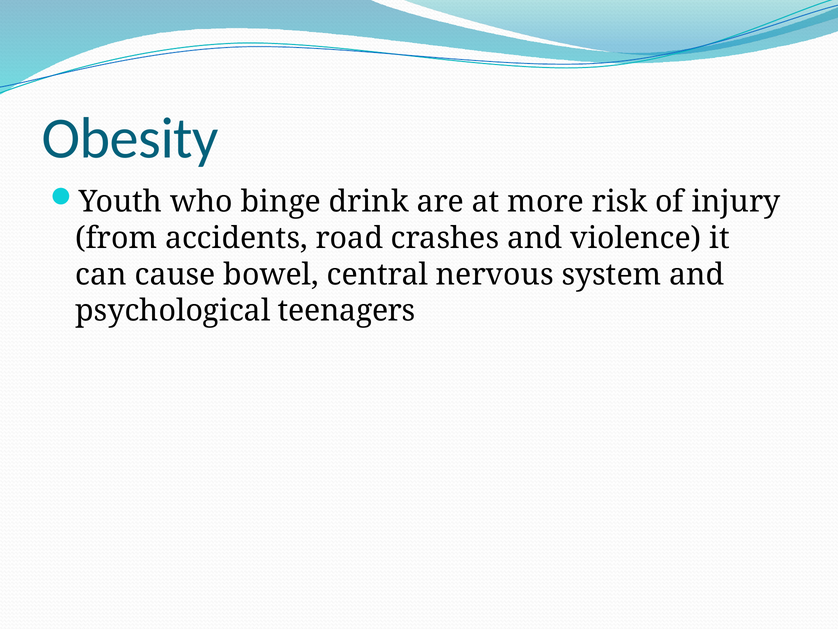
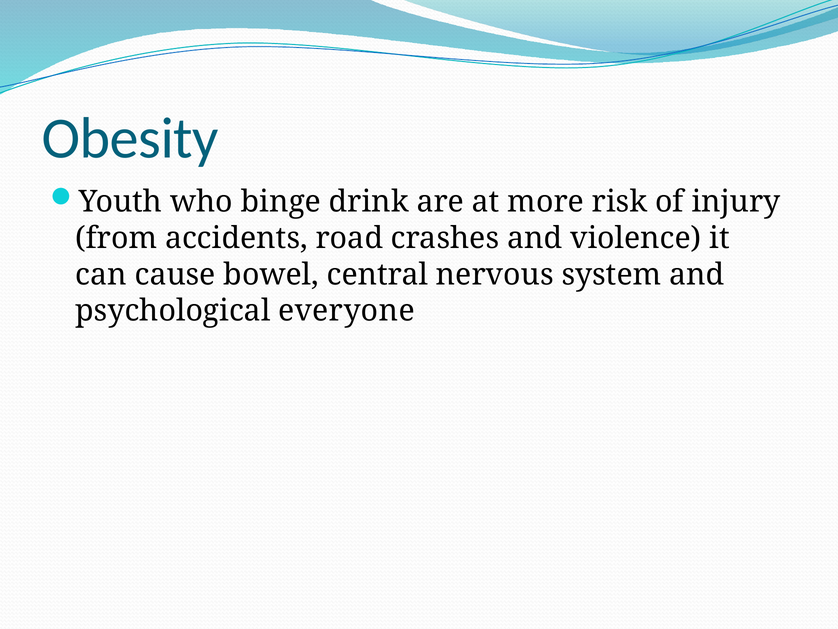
teenagers: teenagers -> everyone (346, 311)
